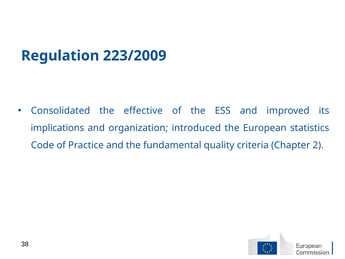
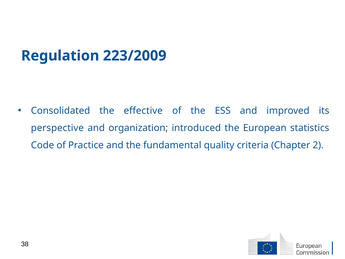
implications: implications -> perspective (57, 128)
